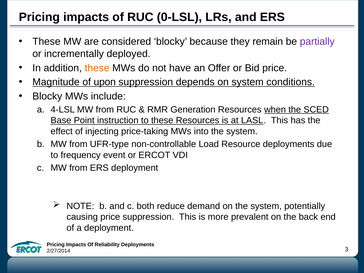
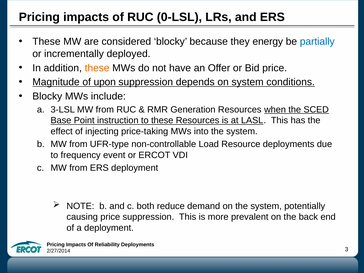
remain: remain -> energy (268, 42)
partially colour: purple -> blue (317, 42)
4-LSL: 4-LSL -> 3-LSL (63, 110)
